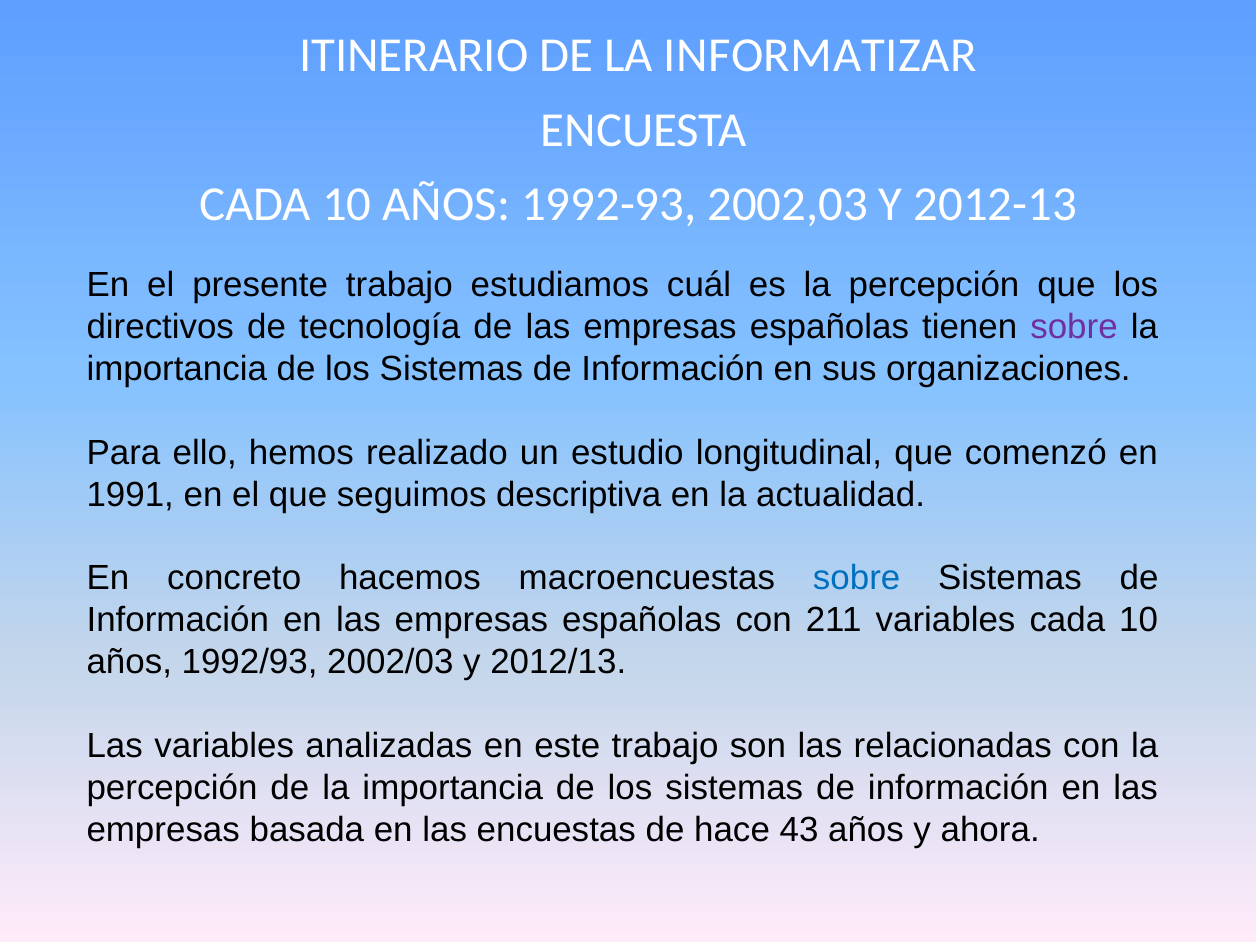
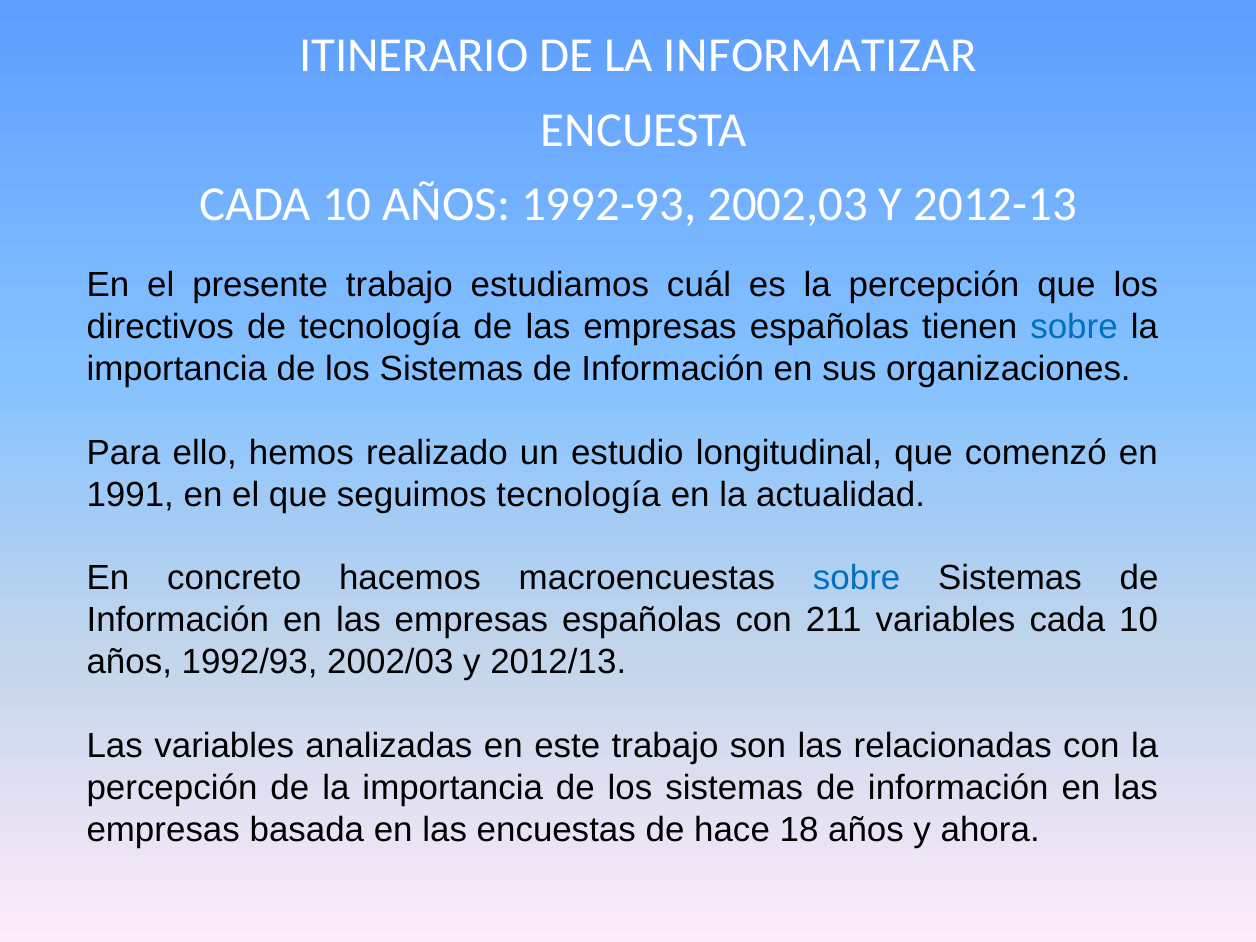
sobre colour: purple -> blue (1074, 327)
seguimos descriptiva: descriptiva -> tecnología (578, 495)
43: 43 -> 18 (799, 830)
